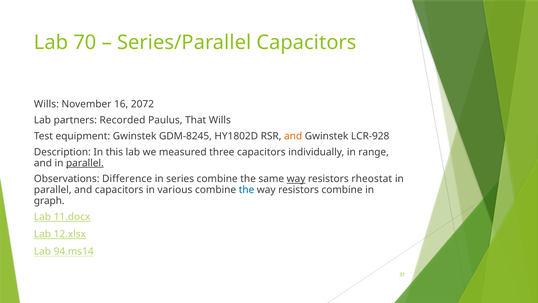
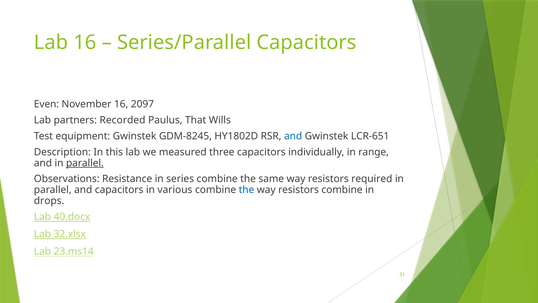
Lab 70: 70 -> 16 (85, 42)
Wills: Wills -> Even (46, 104)
2072: 2072 -> 2097 (142, 104)
and colour: orange -> blue (293, 136)
LCR-928: LCR-928 -> LCR-651 (370, 136)
Difference: Difference -> Resistance (127, 179)
way underline: present -> none (296, 179)
rheostat: rheostat -> required (372, 179)
graph: graph -> drops (49, 201)
11.docx: 11.docx -> 40.docx (72, 216)
12.xlsx: 12.xlsx -> 32.xlsx (70, 234)
94.ms14: 94.ms14 -> 23.ms14 (74, 251)
